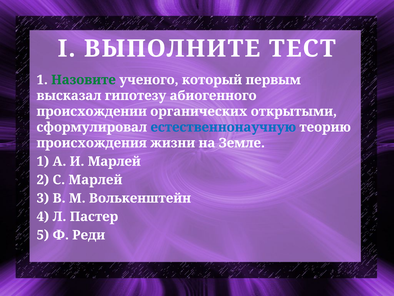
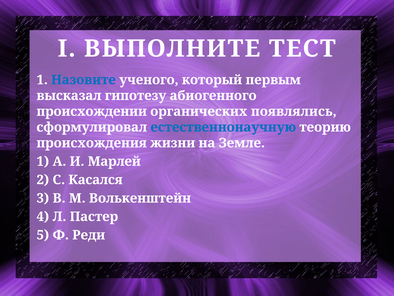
Назовите colour: green -> blue (83, 80)
открытыми: открытыми -> появлялись (294, 111)
С Марлей: Марлей -> Касался (96, 180)
